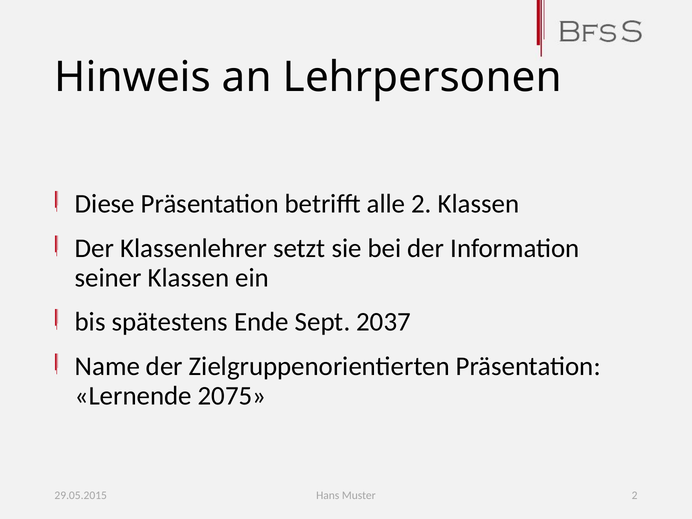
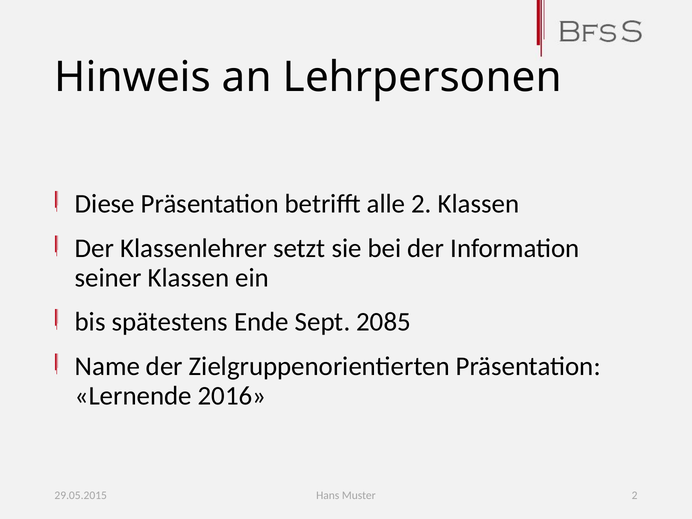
2037: 2037 -> 2085 (384, 322)
2075: 2075 -> 2016 (232, 396)
